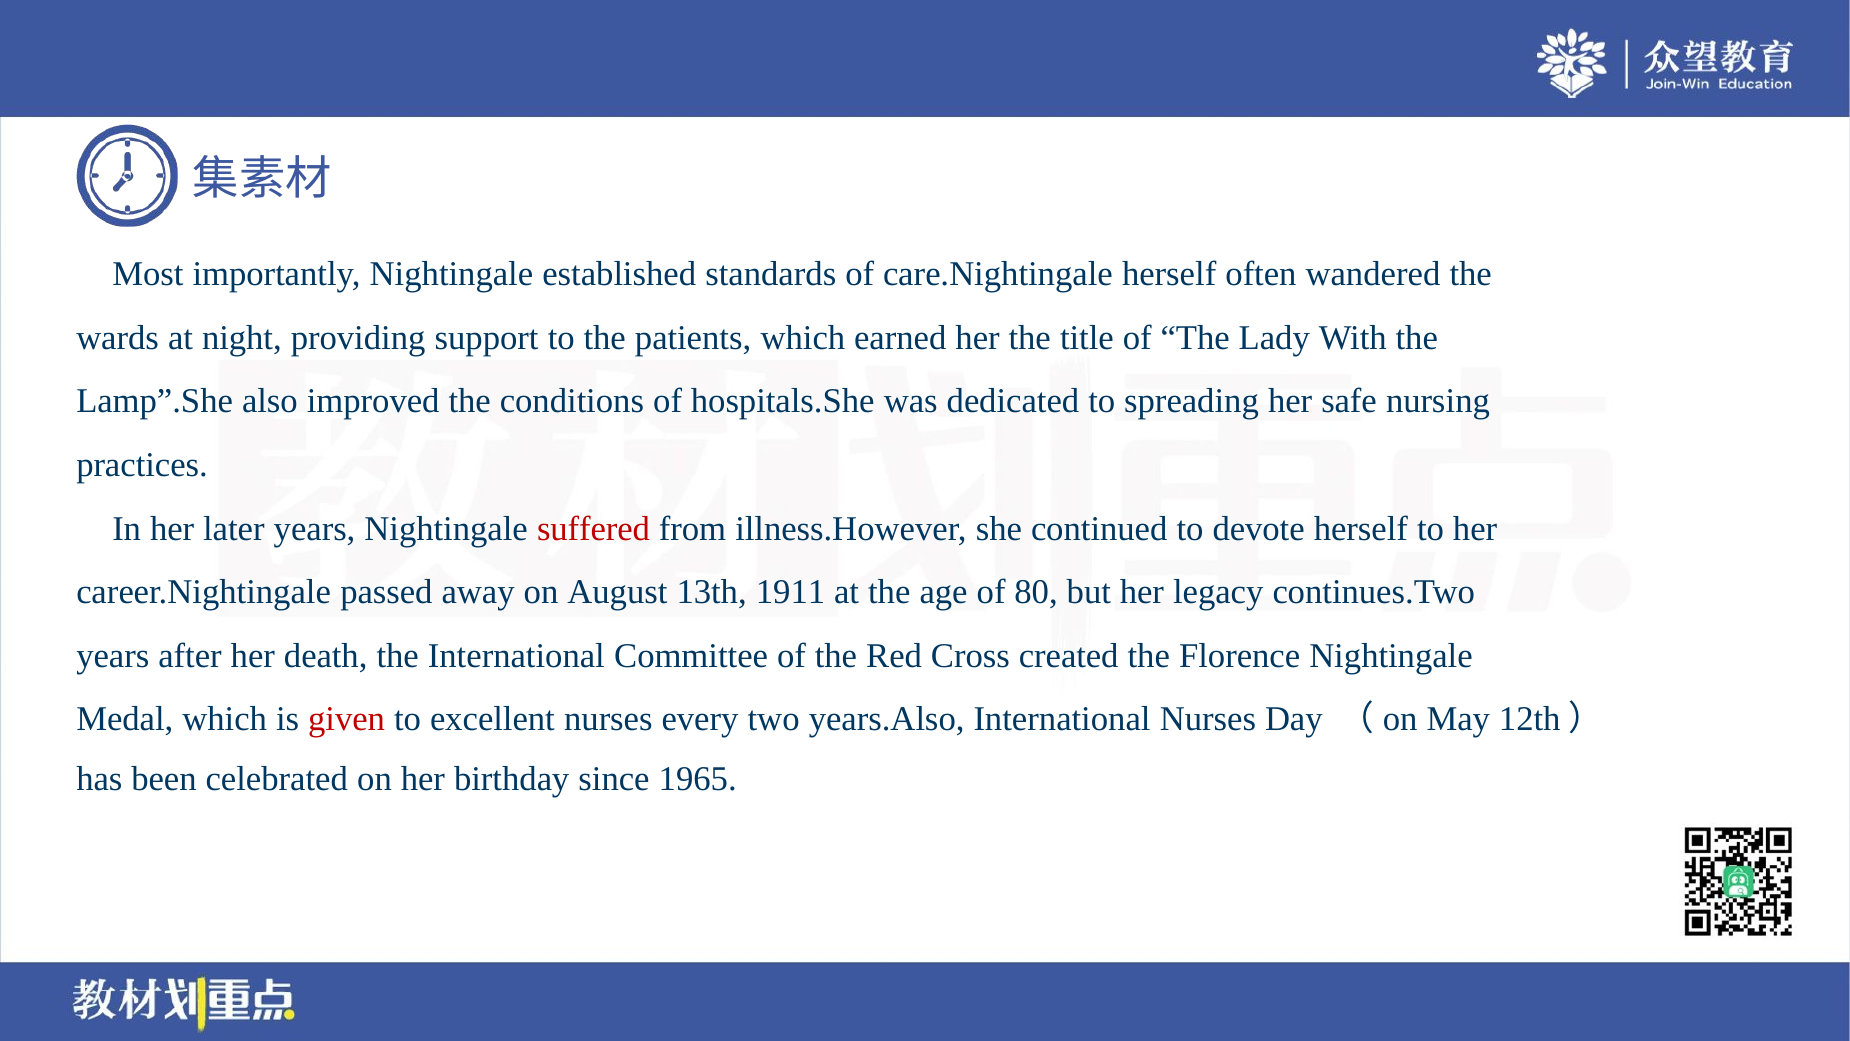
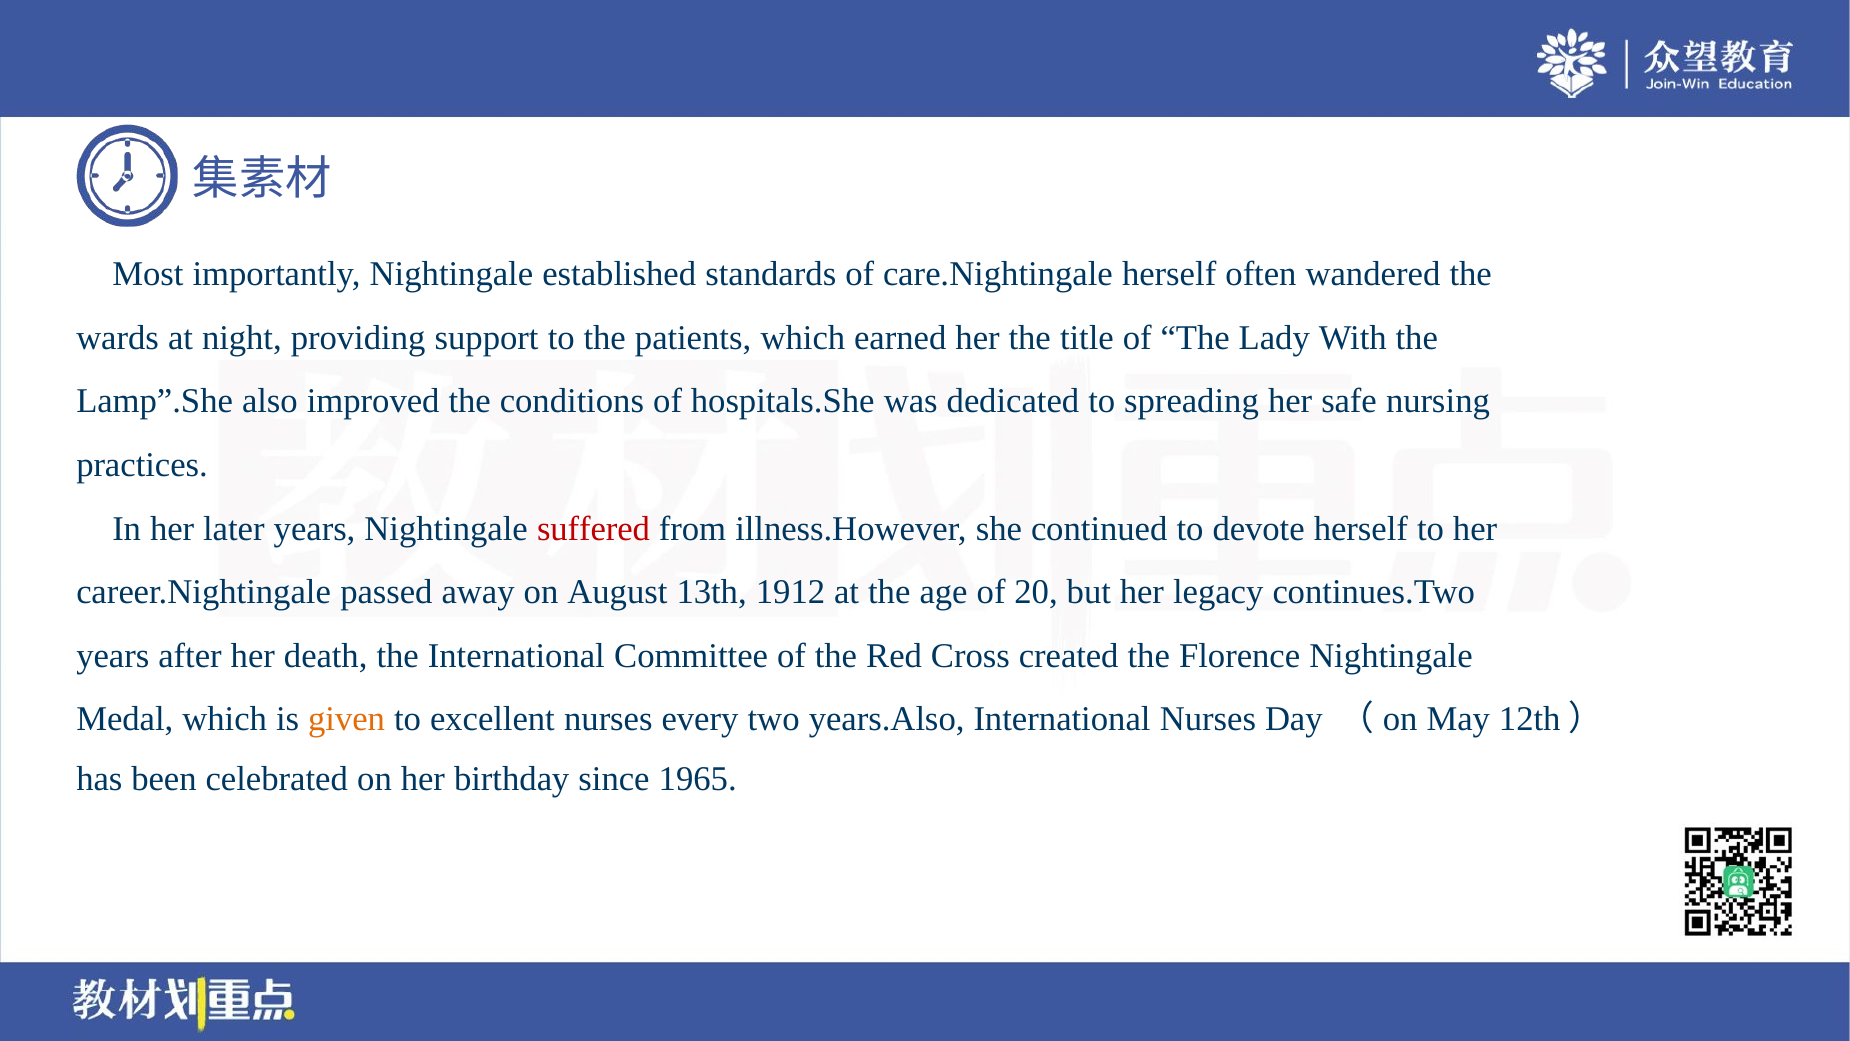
1911: 1911 -> 1912 (791, 592)
80: 80 -> 20 (1036, 592)
given colour: red -> orange (347, 719)
